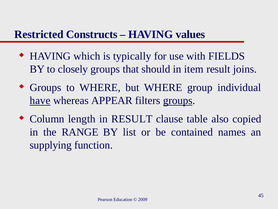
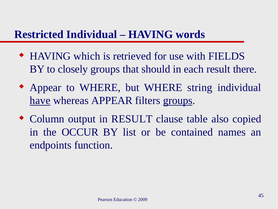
Restricted Constructs: Constructs -> Individual (92, 34)
values: values -> words (190, 34)
typically: typically -> retrieved (132, 56)
item: item -> each (194, 69)
joins: joins -> there (245, 69)
Groups: Groups -> Appear (46, 87)
group: group -> string (200, 87)
length: length -> output (82, 119)
RANGE: RANGE -> OCCUR (80, 132)
supplying: supplying -> endpoints (51, 145)
